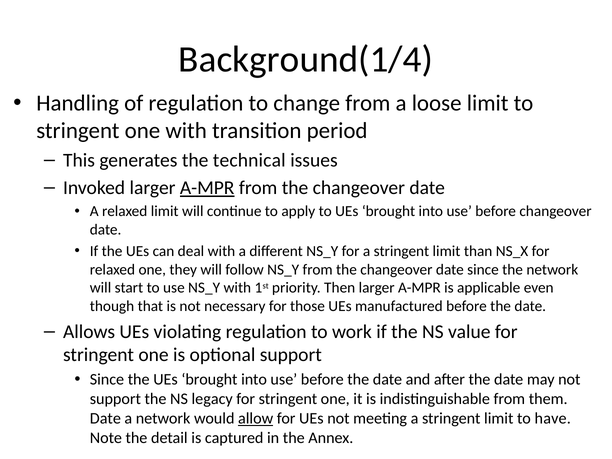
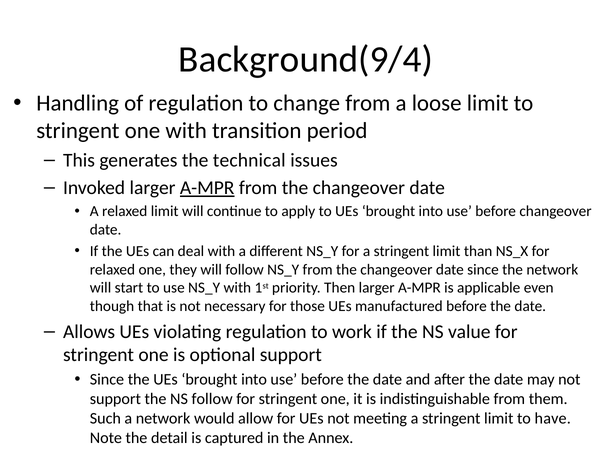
Background(1/4: Background(1/4 -> Background(9/4 (306, 59)
NS legacy: legacy -> follow (212, 399)
Date: Date -> Such (105, 418)
allow underline: present -> none (256, 418)
